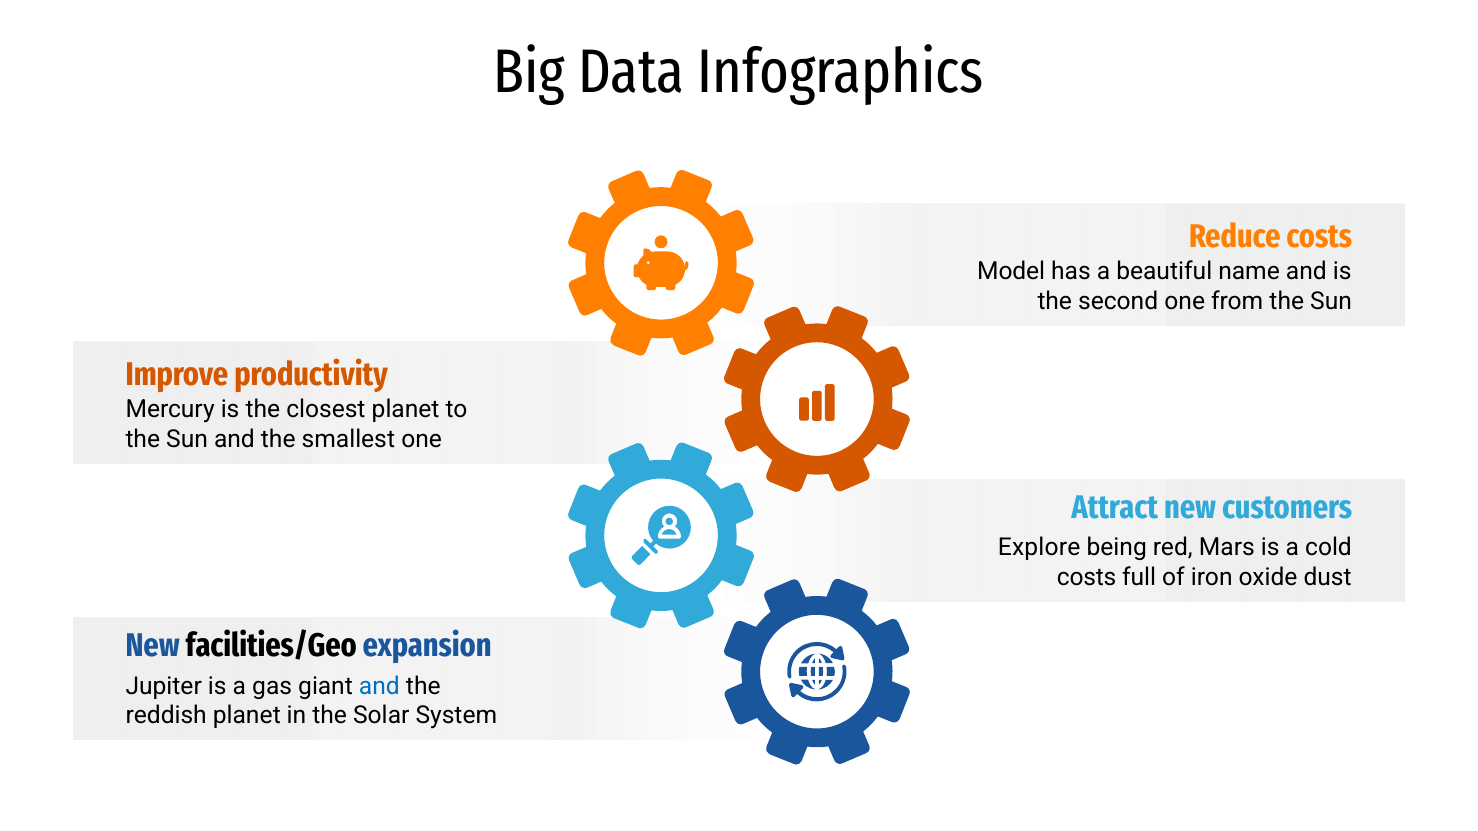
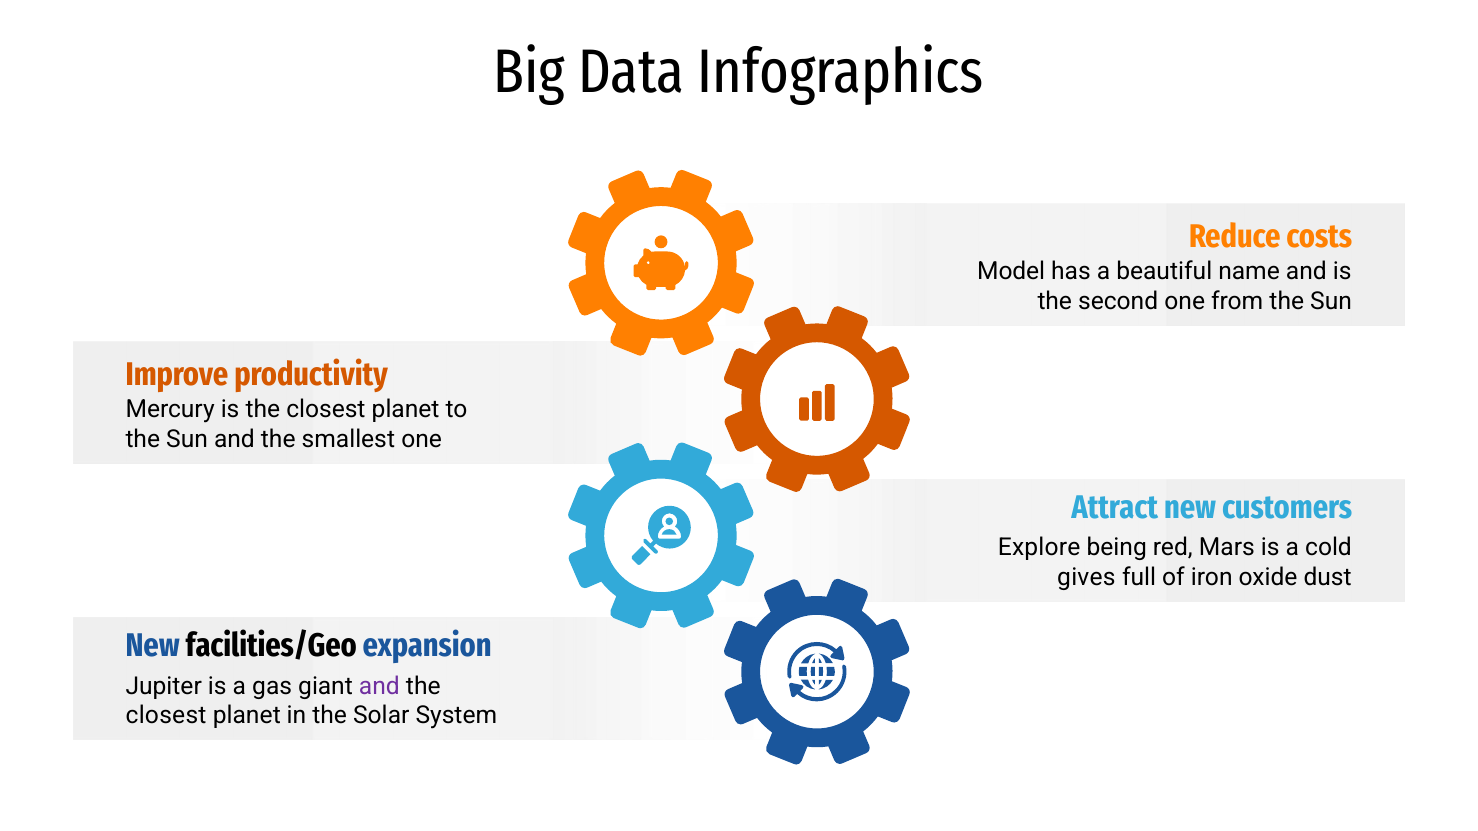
costs: costs -> gives (1086, 577)
and colour: blue -> purple (379, 686)
reddish: reddish -> closest (166, 716)
